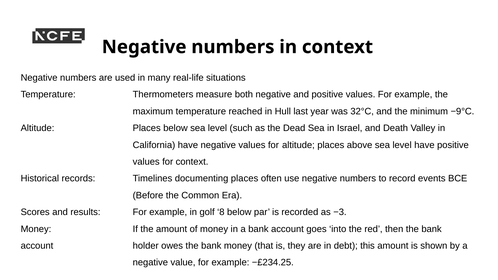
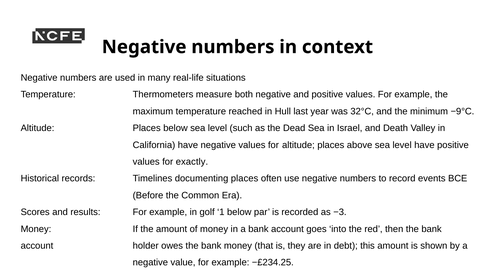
for context: context -> exactly (192, 162)
8: 8 -> 1 (221, 212)
